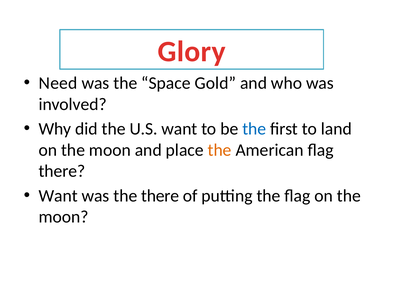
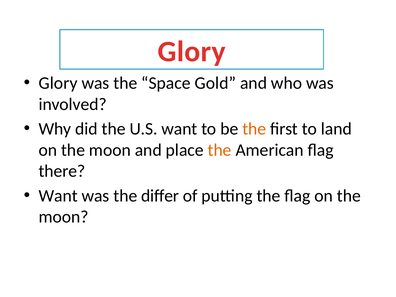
Need: Need -> Glory (58, 83)
the colour: blue -> orange (254, 129)
the there: there -> differ (160, 196)
